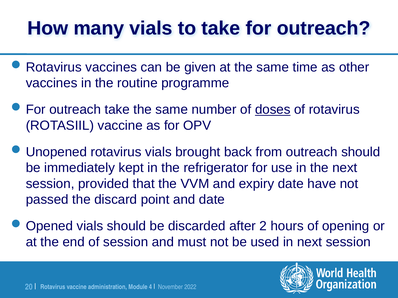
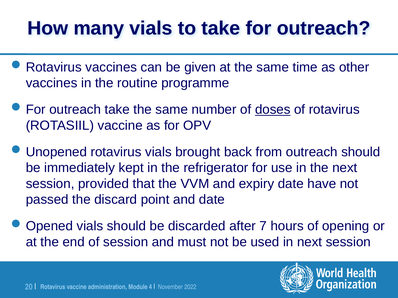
2: 2 -> 7 (263, 226)
